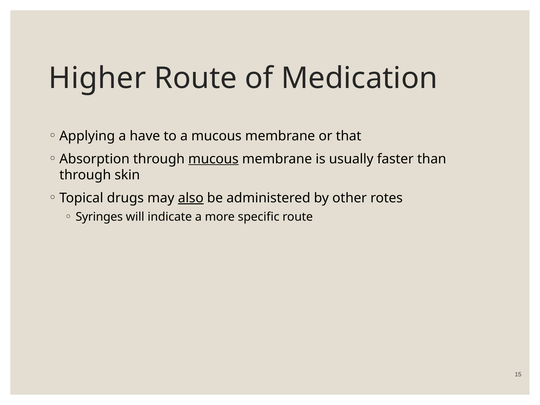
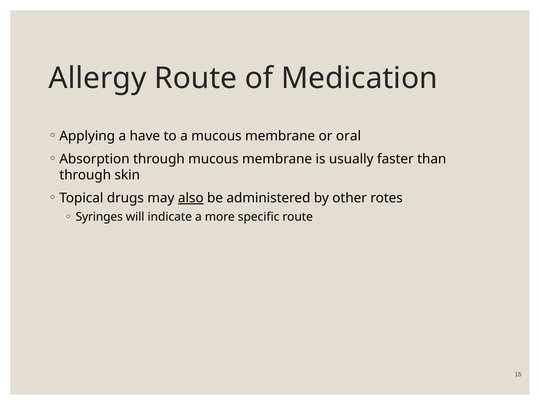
Higher: Higher -> Allergy (97, 78)
that: that -> oral (349, 136)
mucous underline: present -> none (213, 159)
